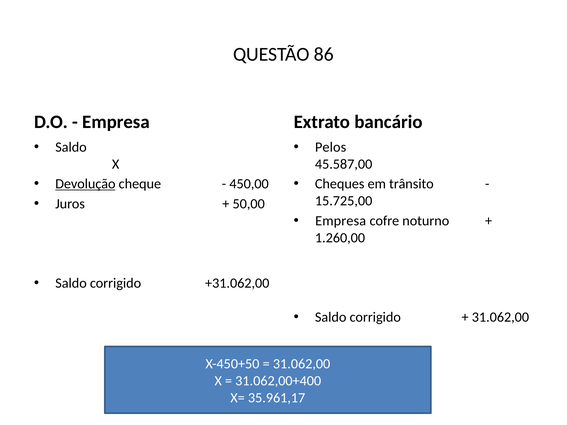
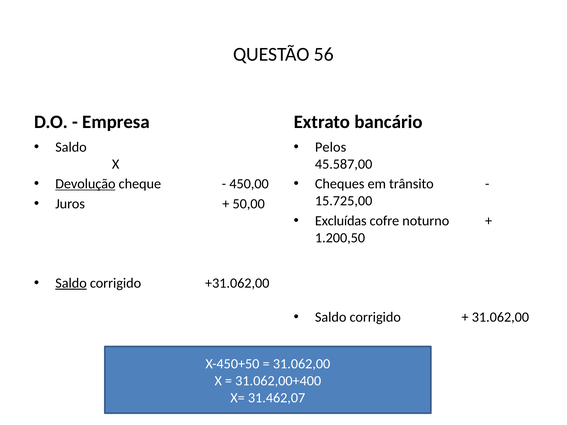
86: 86 -> 56 (324, 54)
Empresa: Empresa -> Excluídas (341, 221)
1.260,00: 1.260,00 -> 1.200,50 (340, 238)
Saldo underline: none -> present (71, 283)
35.961,17: 35.961,17 -> 31.462,07 (277, 398)
